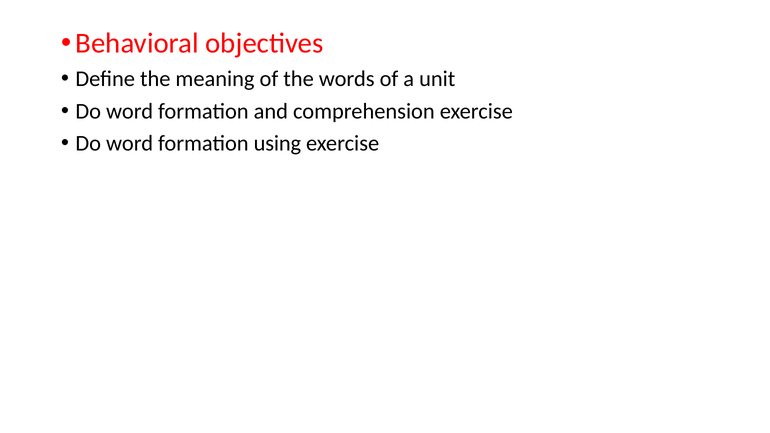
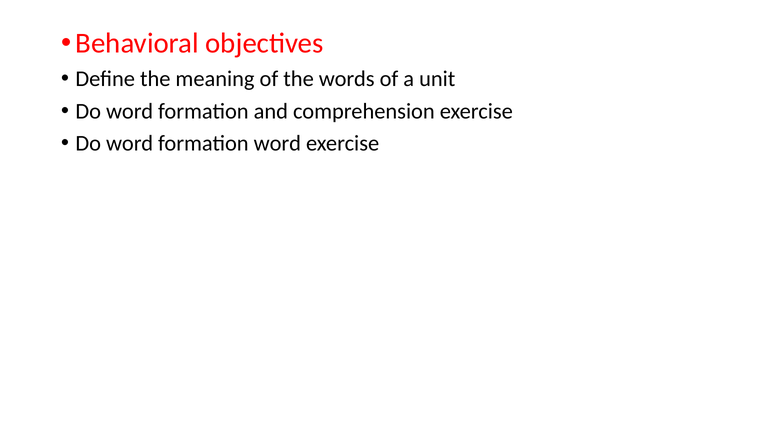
formation using: using -> word (277, 143)
